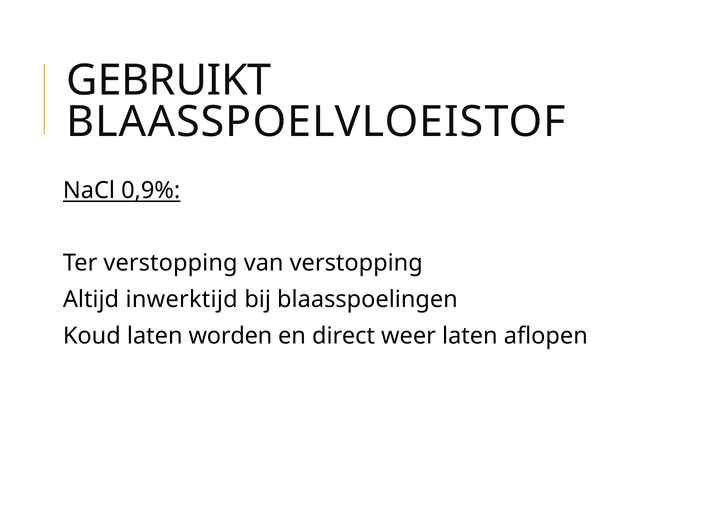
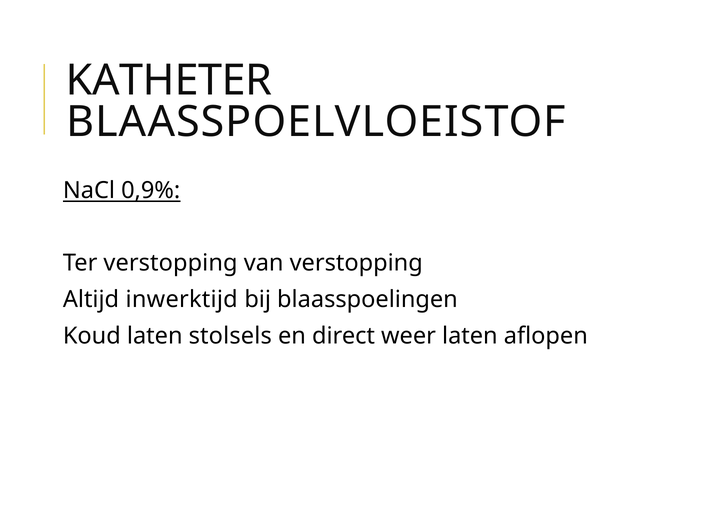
GEBRUIKT: GEBRUIKT -> KATHETER (169, 81)
worden: worden -> stolsels (230, 336)
